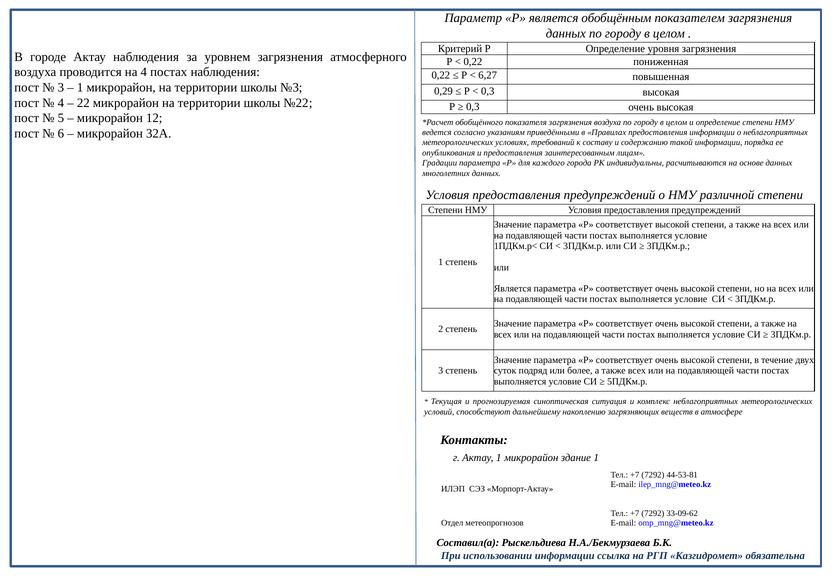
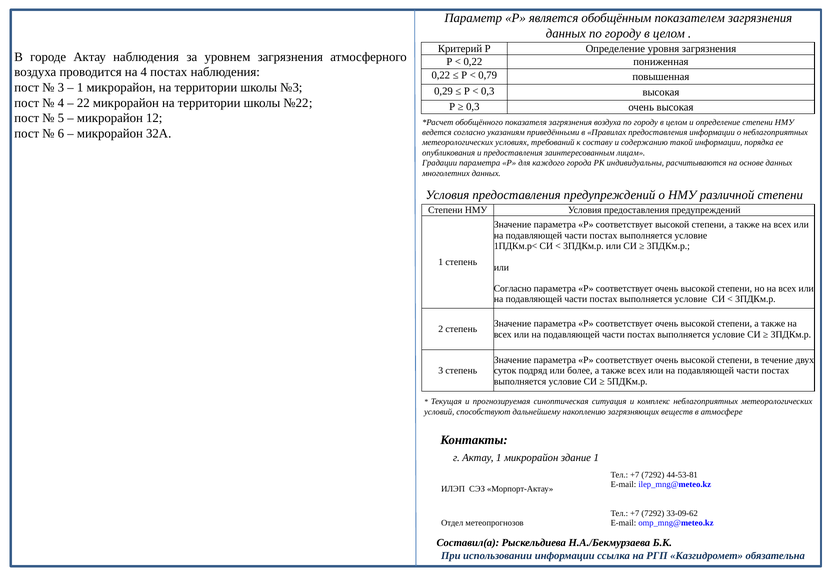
6,27: 6,27 -> 0,79 (488, 75)
Является: Является -> Согласно (513, 289)
